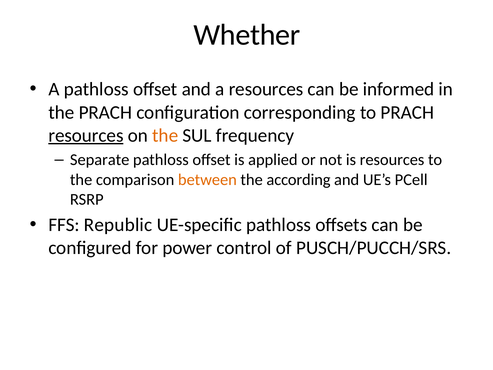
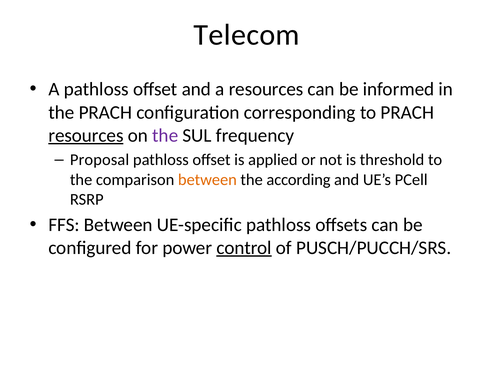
Whether: Whether -> Telecom (247, 35)
the colour: orange -> purple (165, 135)
Separate: Separate -> Proposal (100, 160)
is resources: resources -> threshold (392, 160)
FFS Republic: Republic -> Between (118, 225)
control underline: none -> present (244, 248)
